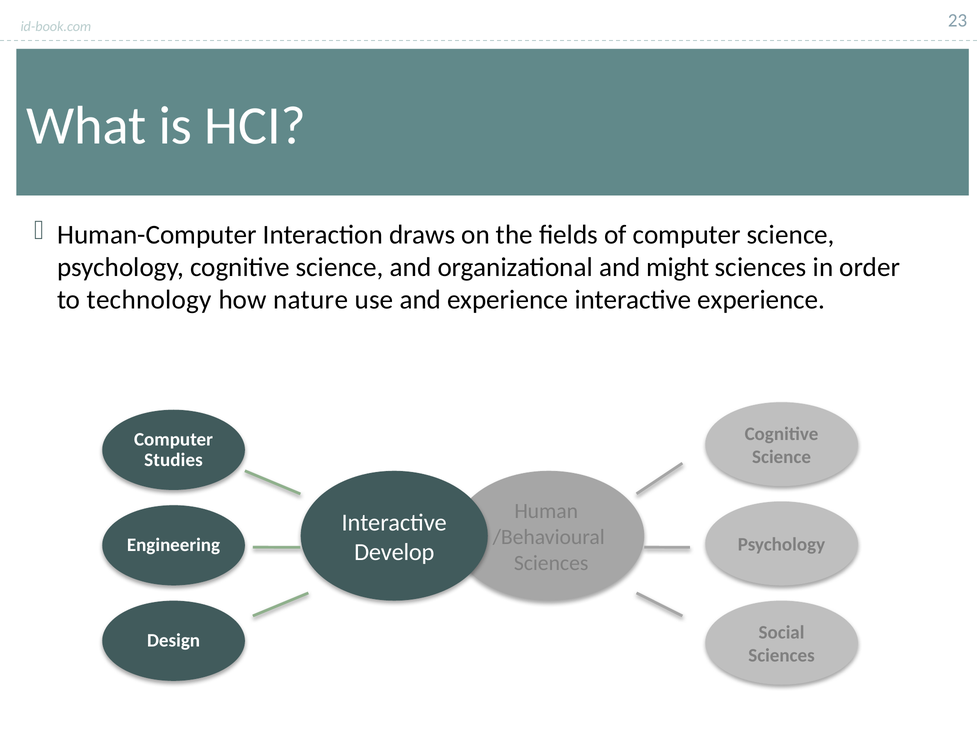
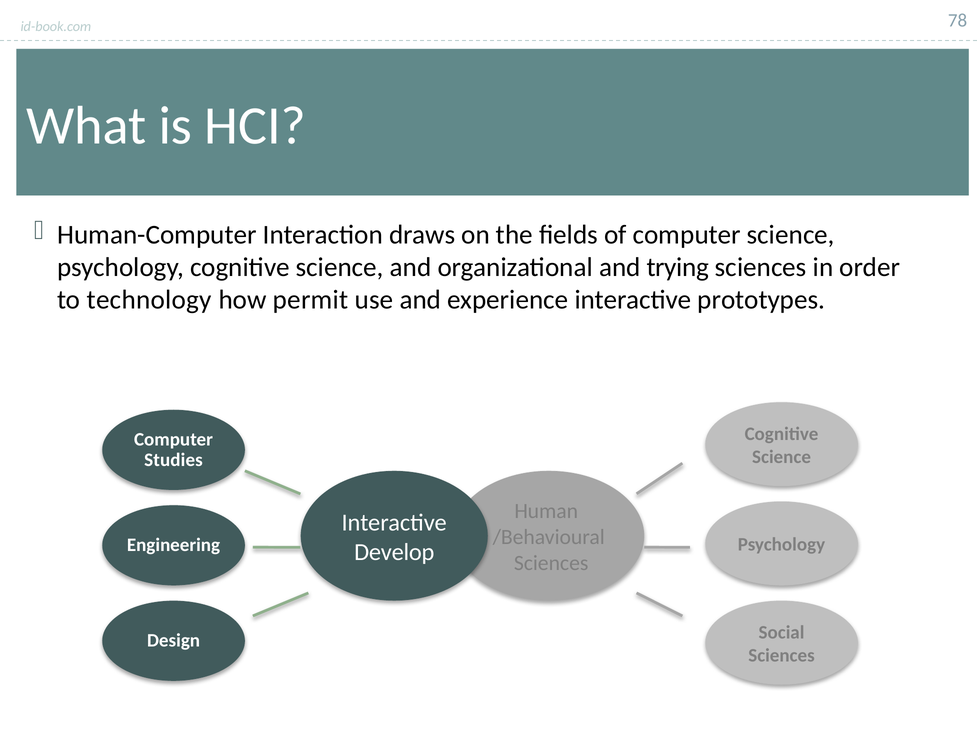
23: 23 -> 78 (958, 21)
might: might -> trying (678, 267)
nature: nature -> permit (311, 300)
interactive experience: experience -> prototypes (761, 300)
